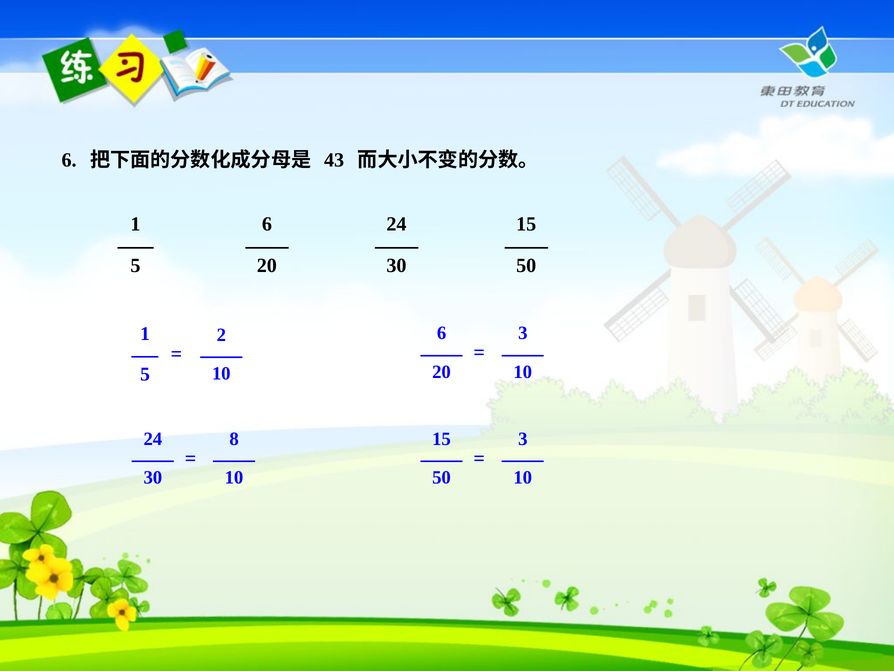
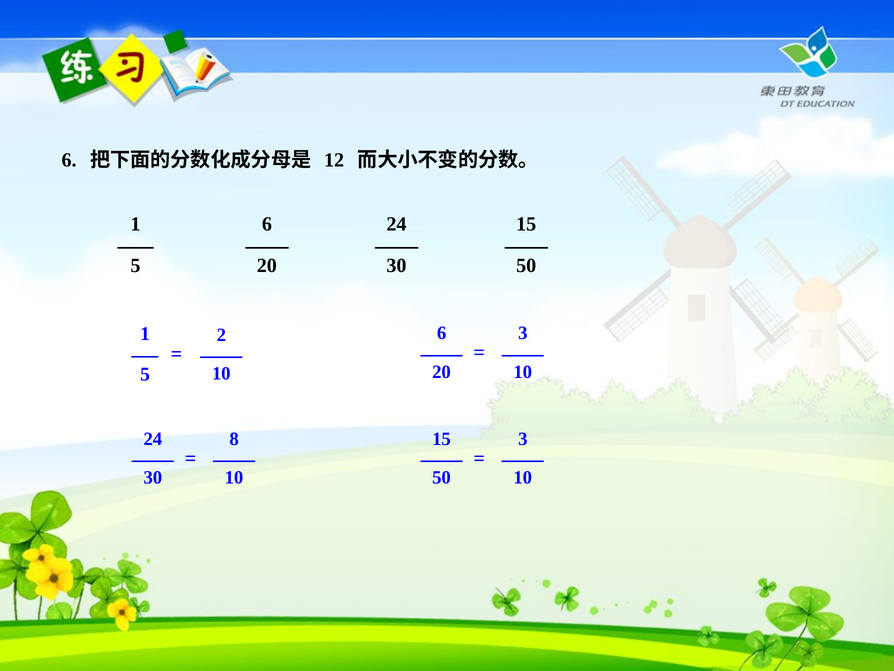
43: 43 -> 12 (334, 160)
